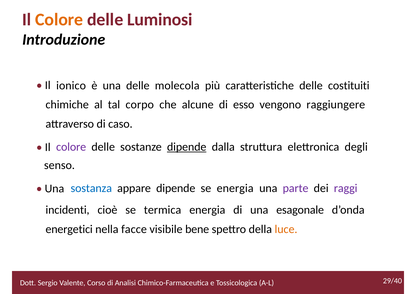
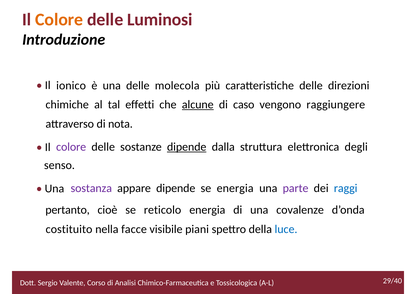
costituiti: costituiti -> direzioni (349, 86)
corpo: corpo -> effetti (140, 105)
alcune underline: none -> present (198, 105)
esso: esso -> caso (244, 105)
caso: caso -> nota (120, 124)
sostanza colour: blue -> purple (91, 188)
raggi colour: purple -> blue (346, 188)
incidenti: incidenti -> pertanto (68, 210)
termica: termica -> reticolo (163, 210)
esagonale: esagonale -> covalenze (300, 210)
energetici: energetici -> costituito (69, 229)
bene: bene -> piani (197, 229)
luce colour: orange -> blue (286, 229)
